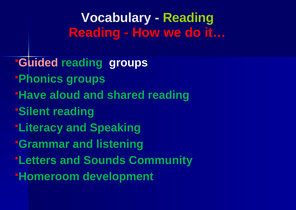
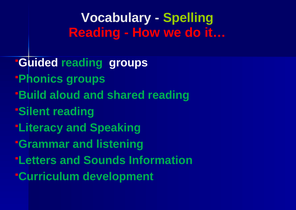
Reading: Reading -> Spelling (188, 18)
Guided colour: pink -> white (38, 63)
Have: Have -> Build (33, 95)
Community: Community -> Information (161, 160)
Homeroom: Homeroom -> Curriculum (49, 176)
